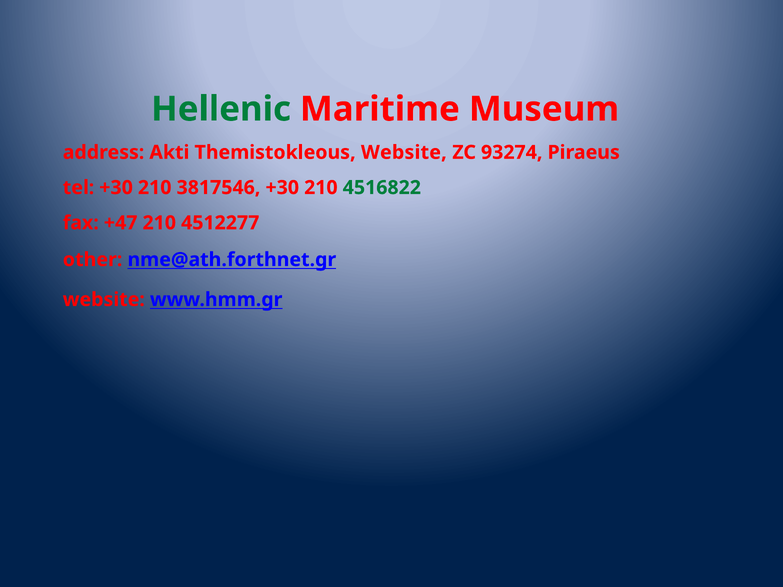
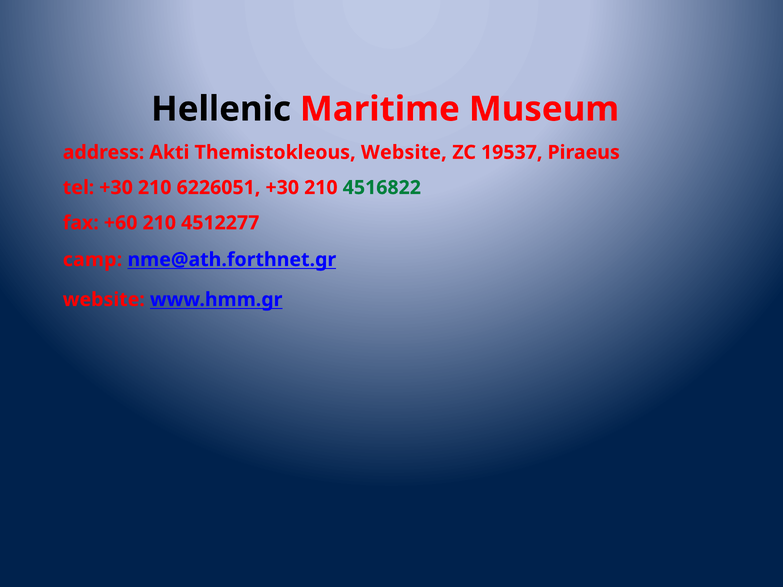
Hellenic colour: green -> black (221, 109)
93274: 93274 -> 19537 (512, 152)
3817546: 3817546 -> 6226051 (218, 188)
+47: +47 -> +60 (121, 223)
other: other -> camp (92, 260)
